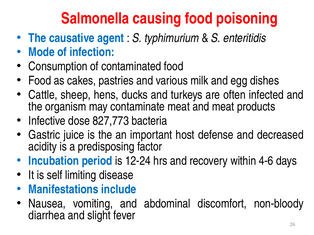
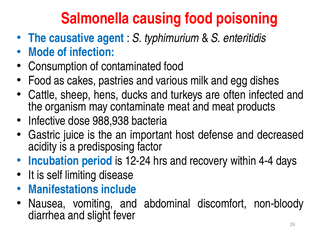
827,773: 827,773 -> 988,938 (111, 121)
4-6: 4-6 -> 4-4 (266, 161)
